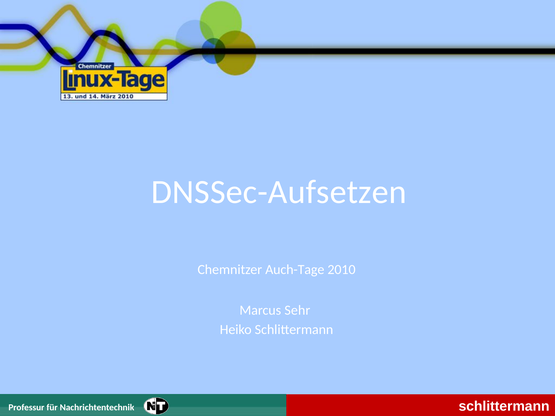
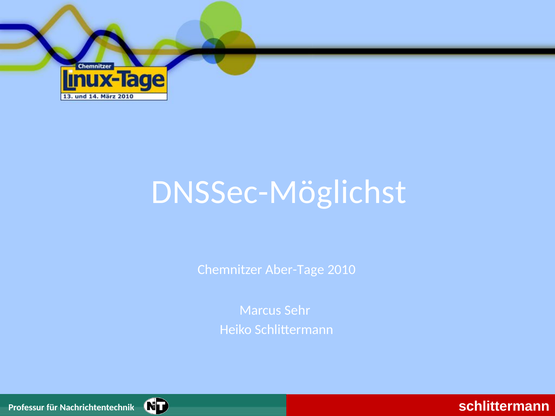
DNSSec-Aufsetzen: DNSSec-Aufsetzen -> DNSSec-Möglichst (279, 192)
Auch-Tage: Auch-Tage -> Aber-Tage (295, 270)
